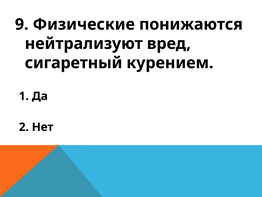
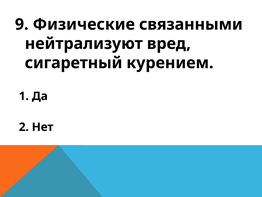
понижаются: понижаются -> связанными (191, 24)
